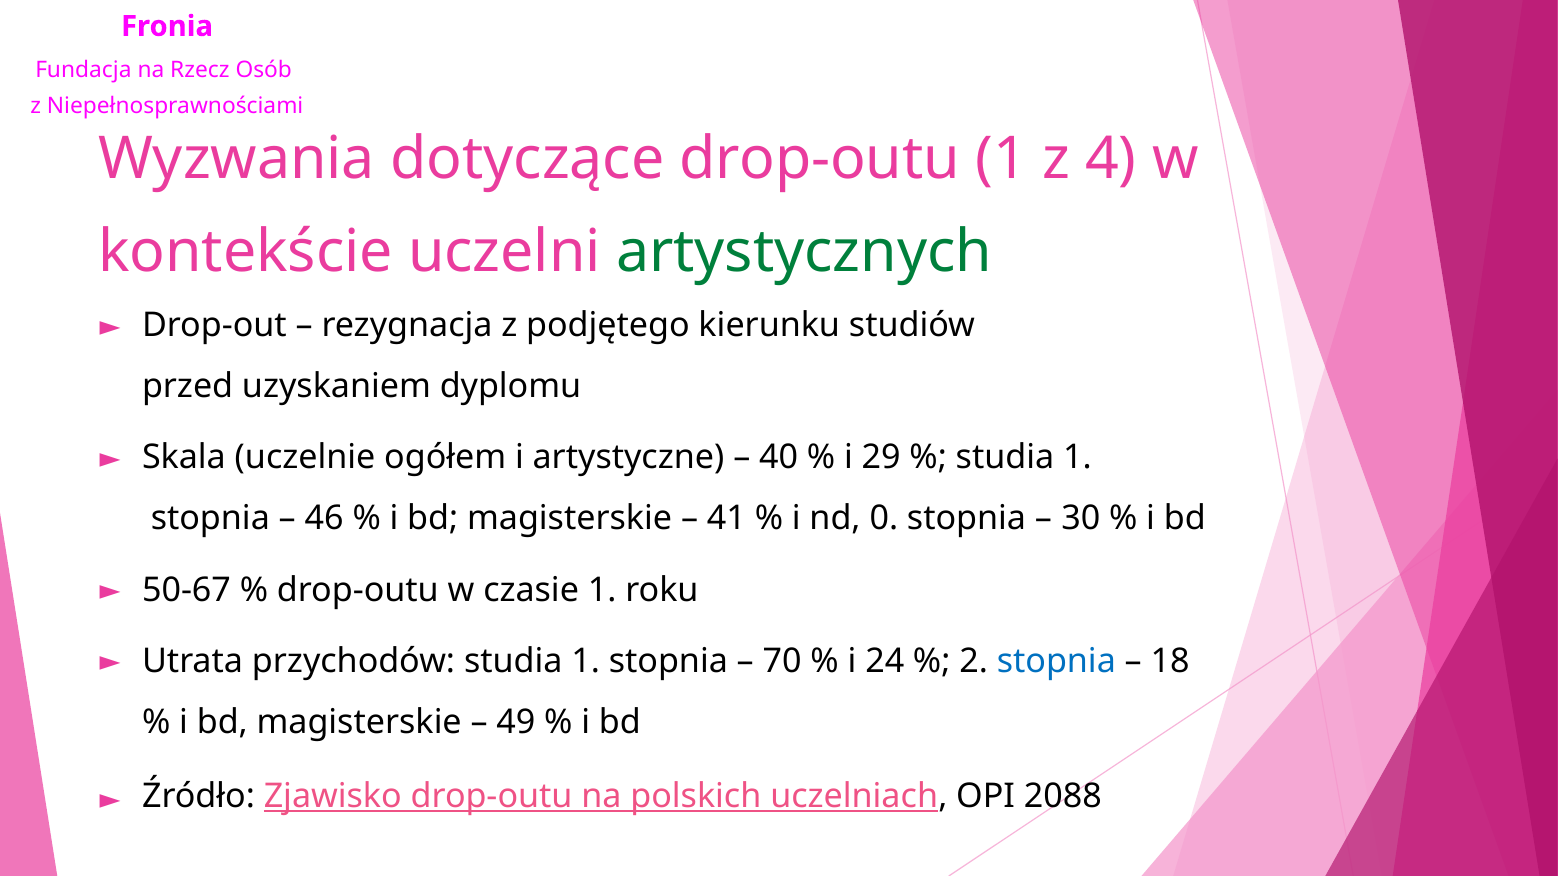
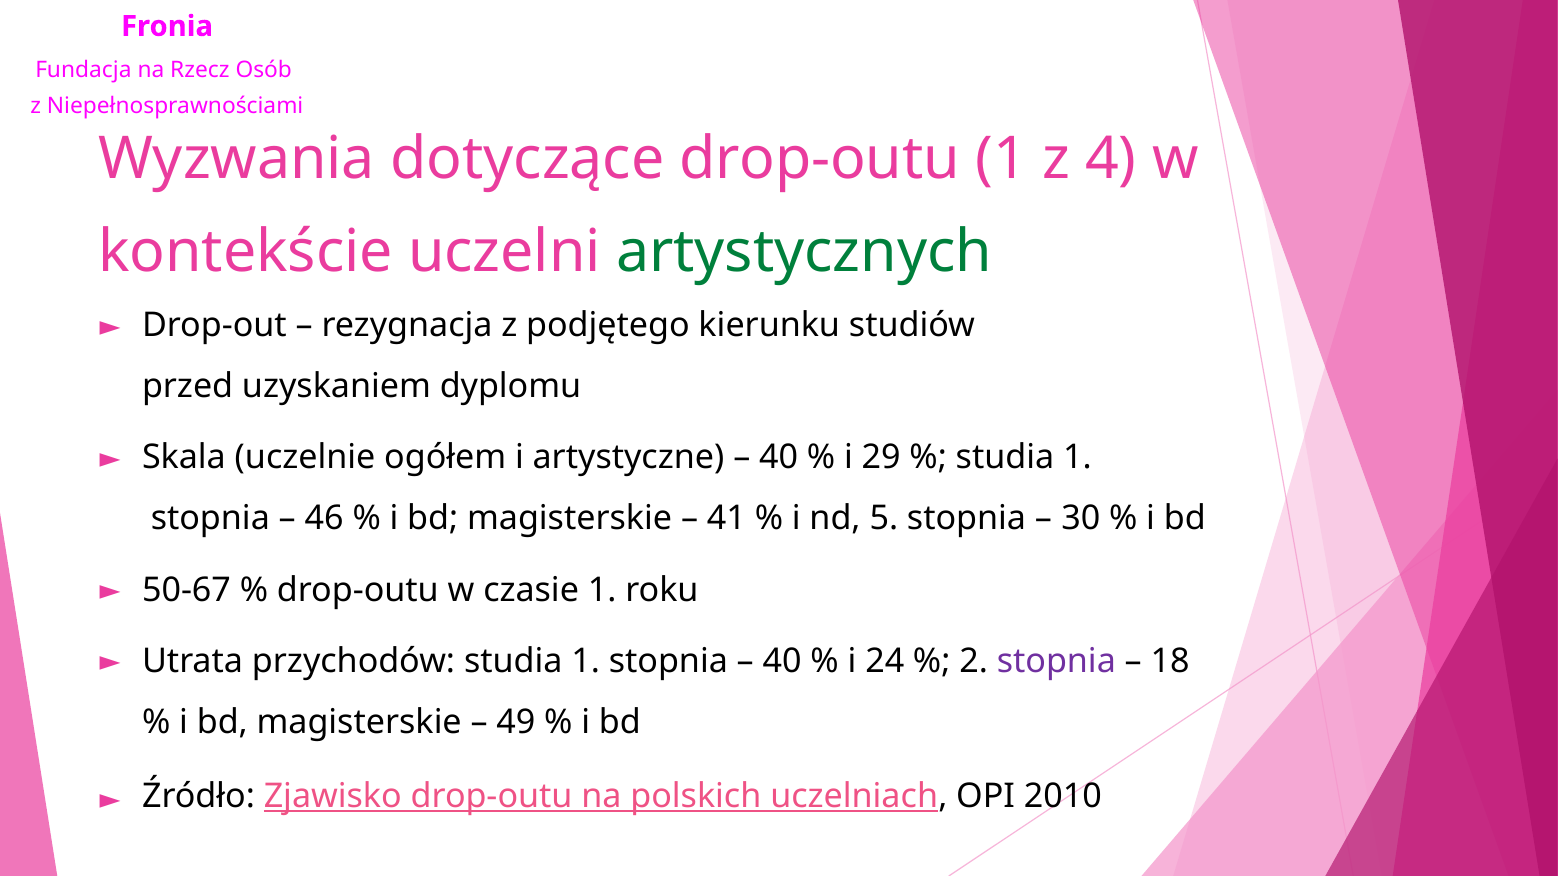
0: 0 -> 5 (884, 519)
70: 70 -> 40 (782, 661)
stopnia colour: blue -> purple (1056, 661)
2088: 2088 -> 2010 (1063, 796)
